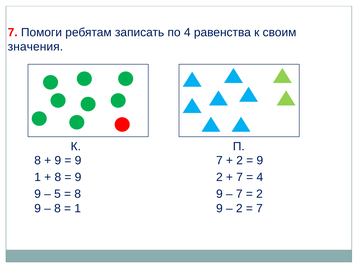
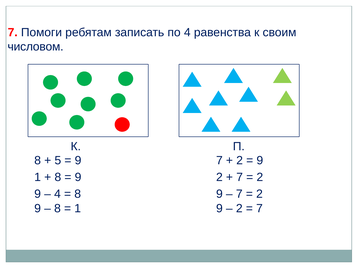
значения: значения -> числовом (36, 47)
9: 9 -> 5 (58, 161)
4: 4 -> 2 (260, 178)
5: 5 -> 4 (57, 194)
